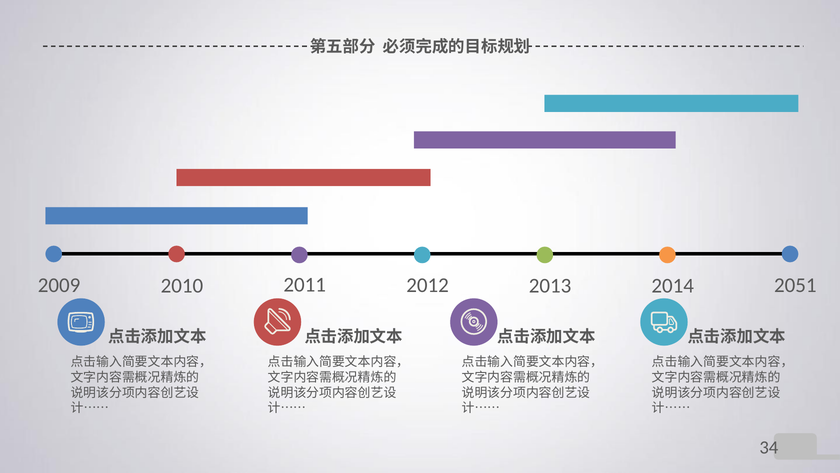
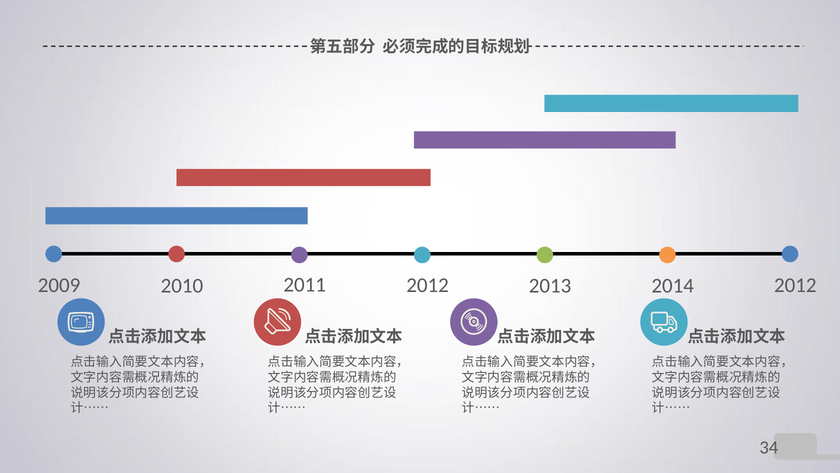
2051: 2051 -> 2012 (795, 285)
